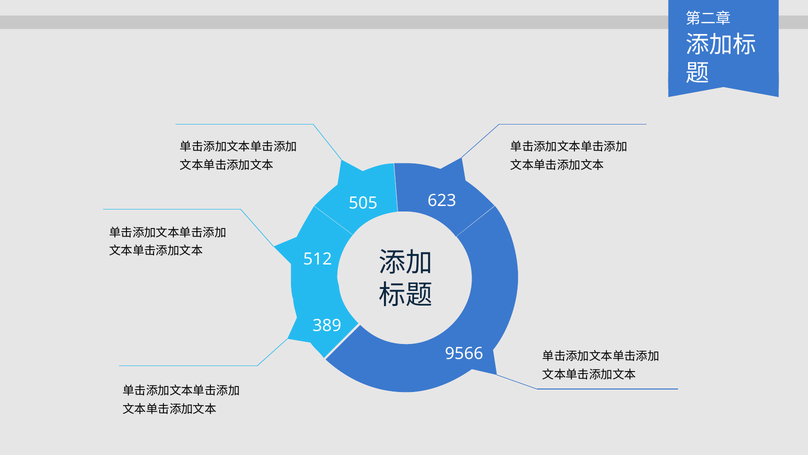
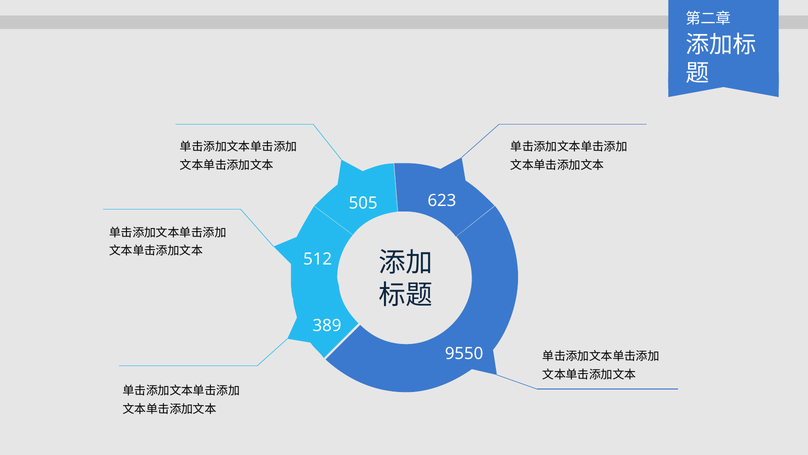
9566: 9566 -> 9550 (464, 353)
